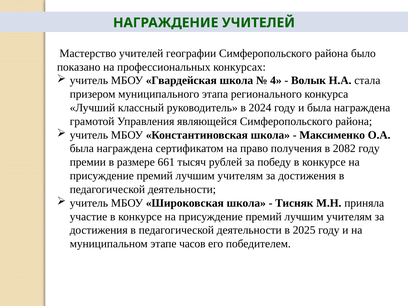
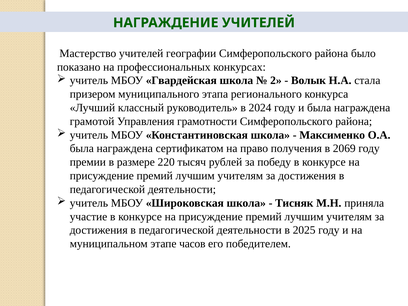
4: 4 -> 2 (276, 81)
являющейся: являющейся -> грамотности (207, 121)
2082: 2082 -> 2069 (344, 149)
661: 661 -> 220 (166, 162)
